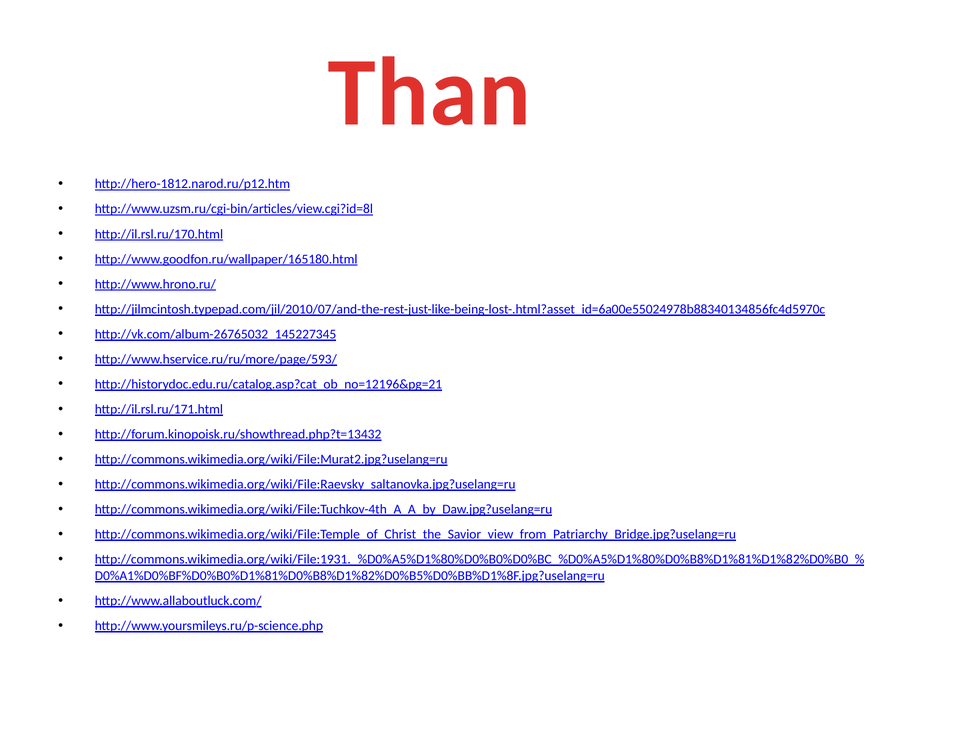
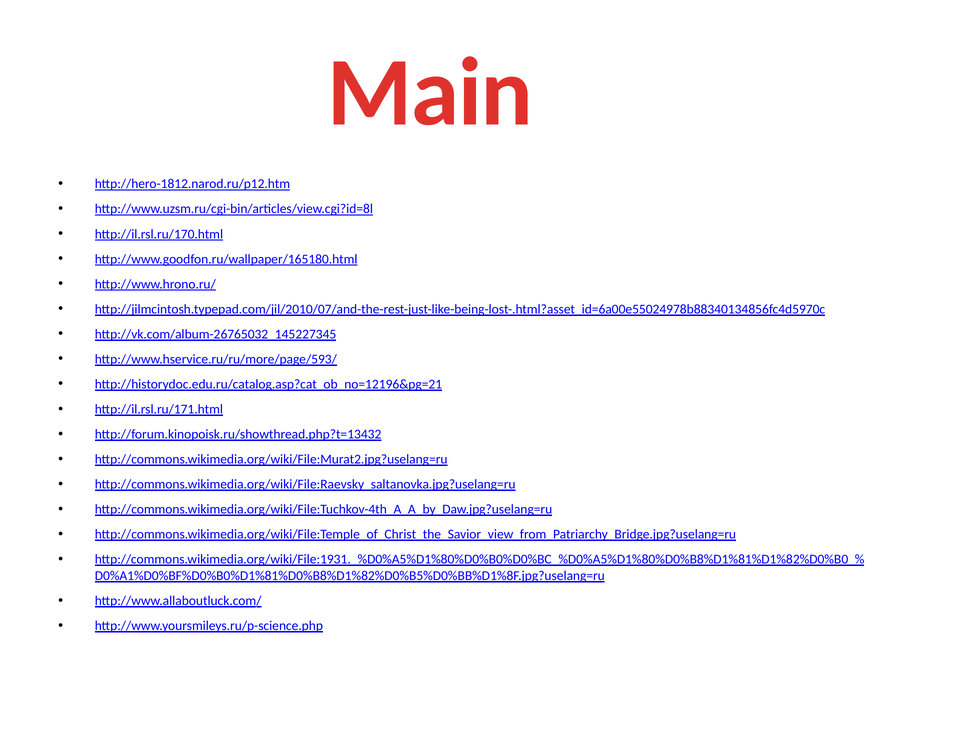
Than: Than -> Main (430, 93)
